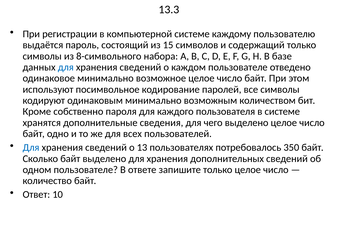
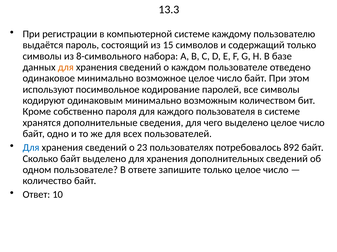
для colour: blue -> orange (66, 67)
13: 13 -> 23 (142, 148)
350: 350 -> 892 (291, 148)
